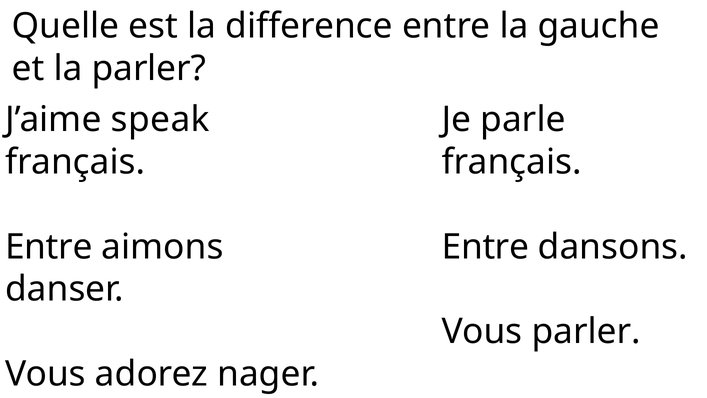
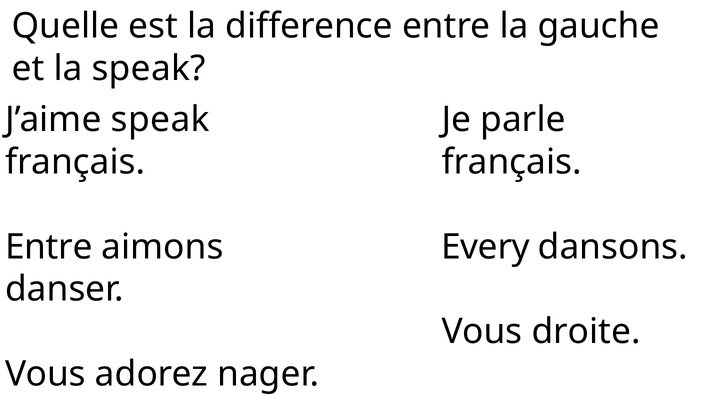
la parler: parler -> speak (149, 69)
Entre: Entre -> Every (485, 247)
Vous parler: parler -> droite (586, 331)
